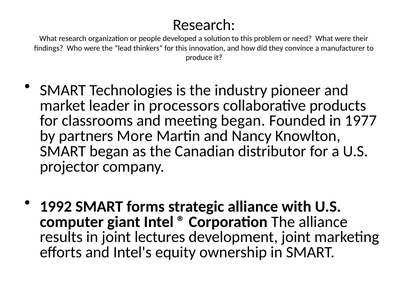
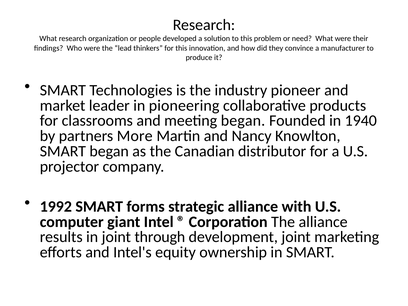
processors: processors -> pioneering (184, 105)
1977: 1977 -> 1940 (361, 121)
lectures: lectures -> through (160, 237)
